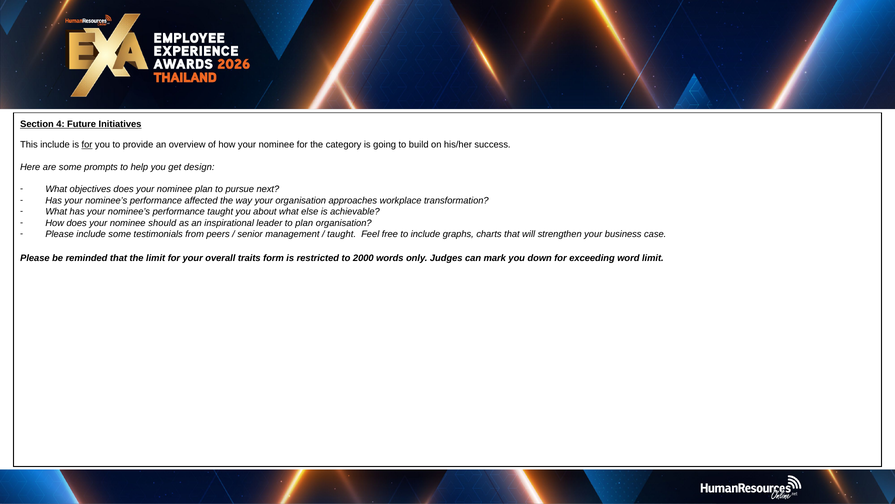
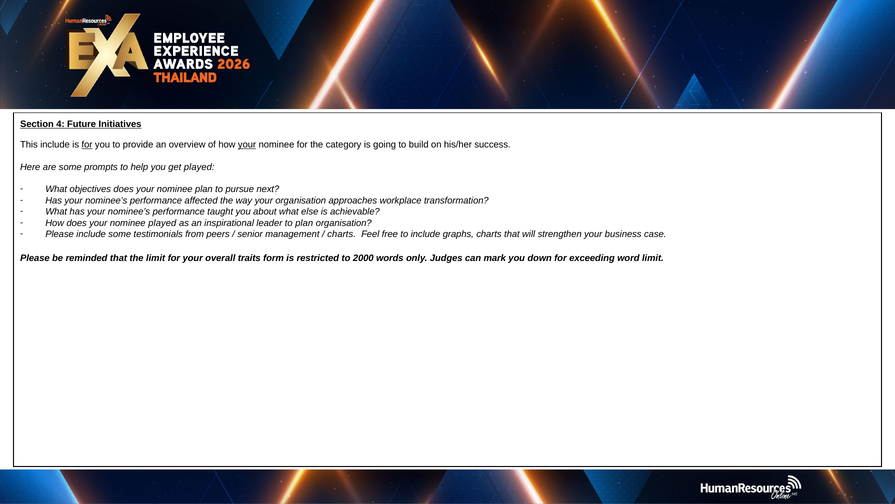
your underline: none -> present (247, 144)
get design: design -> played (199, 167)
nominee should: should -> played (162, 223)
taught: taught -> charts (342, 234)
